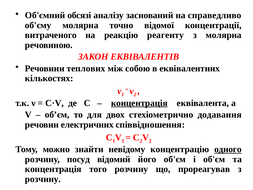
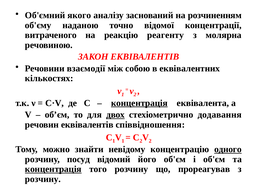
обсязі: обсязі -> якого (79, 15)
справедливо: справедливо -> розчиненням (215, 15)
об'єму молярна: молярна -> наданою (80, 25)
теплових: теплових -> взаємодії (86, 68)
двох underline: none -> present (116, 115)
речовин електричних: електричних -> еквівалентів (87, 124)
концентрація underline: none -> present (53, 169)
